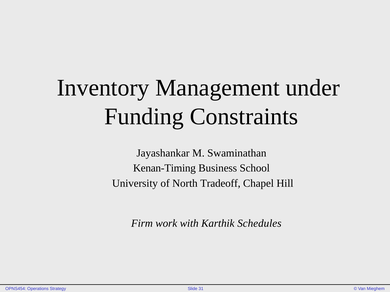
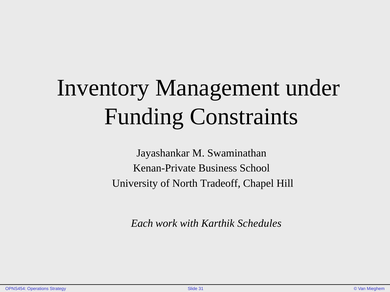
Kenan-Timing: Kenan-Timing -> Kenan-Private (164, 168)
Firm: Firm -> Each (142, 224)
